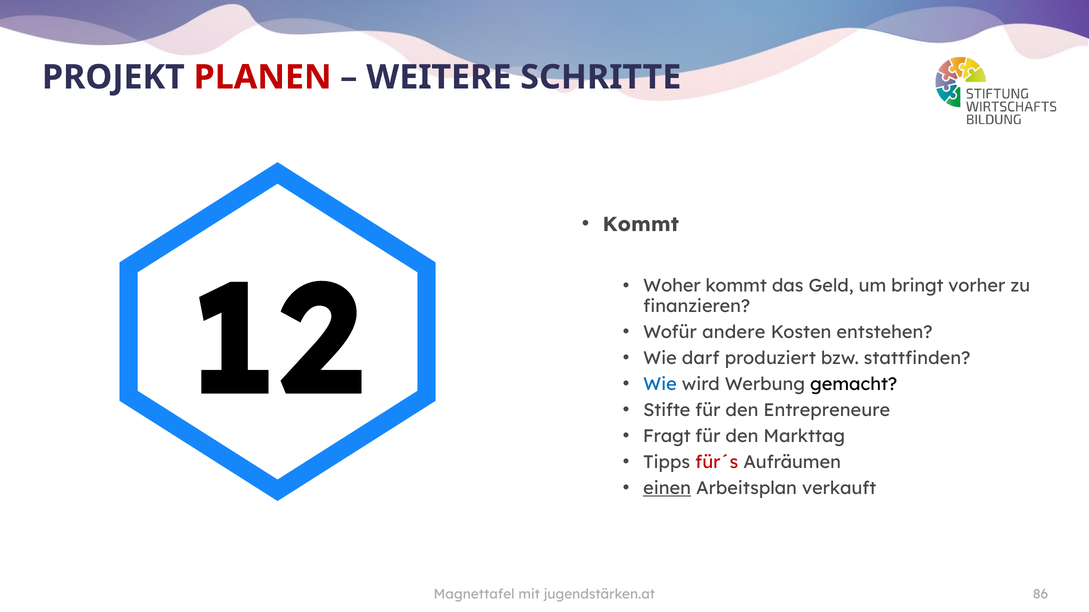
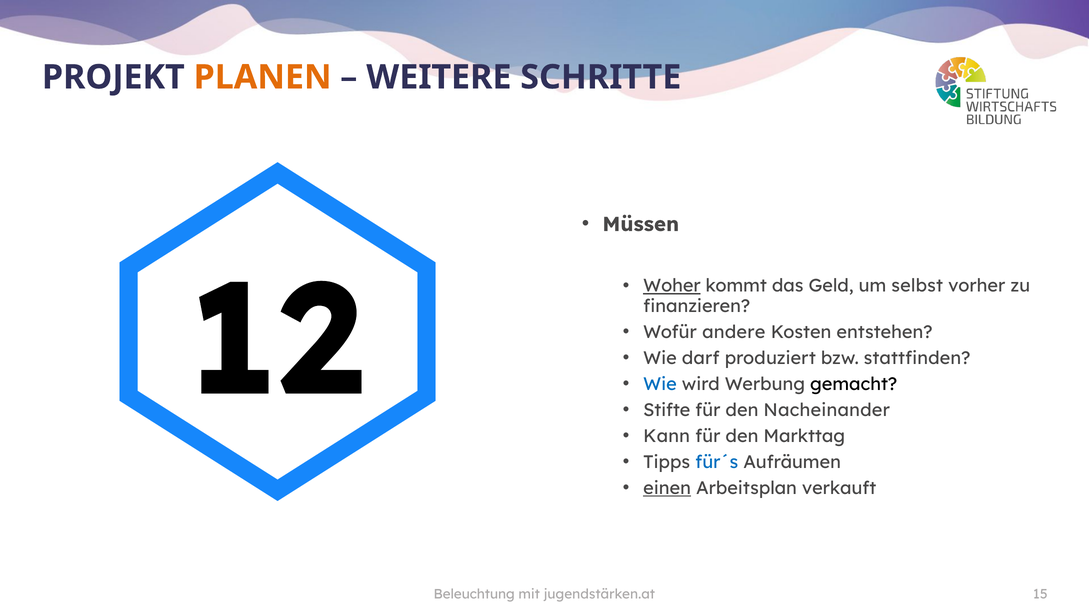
PLANEN colour: red -> orange (263, 77)
Kommt: Kommt -> Müssen (641, 225)
Woher underline: none -> present (672, 286)
bringt: bringt -> selbst (917, 286)
Entrepreneure: Entrepreneure -> Nacheinander (827, 411)
Fragt: Fragt -> Kann (667, 437)
für´s colour: red -> blue (717, 463)
Magnettafel: Magnettafel -> Beleuchtung (474, 595)
86: 86 -> 15 (1040, 595)
